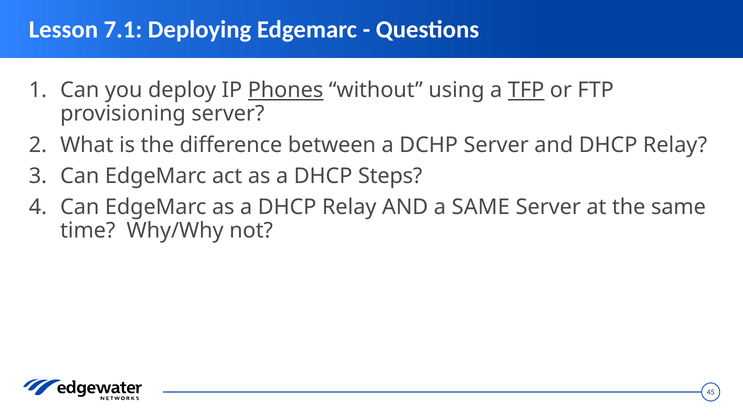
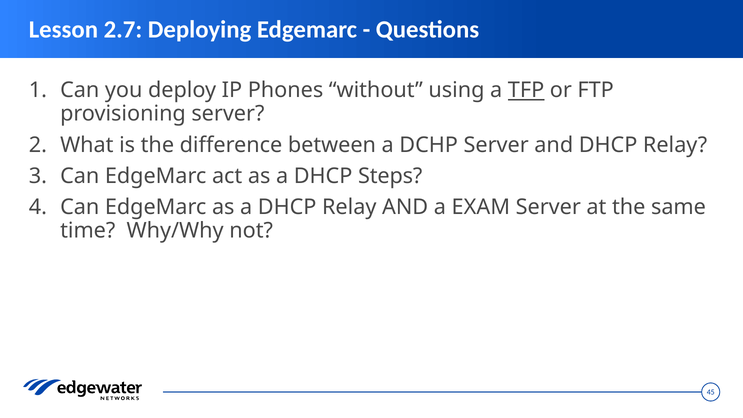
7.1: 7.1 -> 2.7 (123, 30)
Phones underline: present -> none (286, 90)
a SAME: SAME -> EXAM (481, 207)
